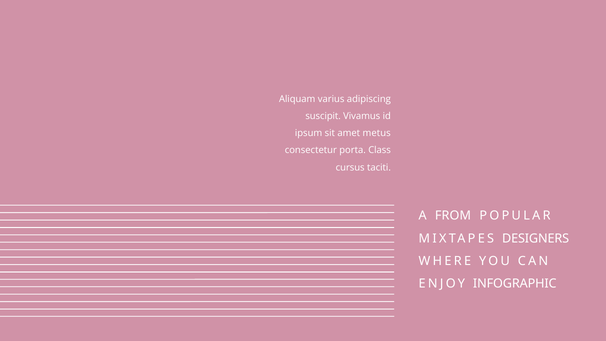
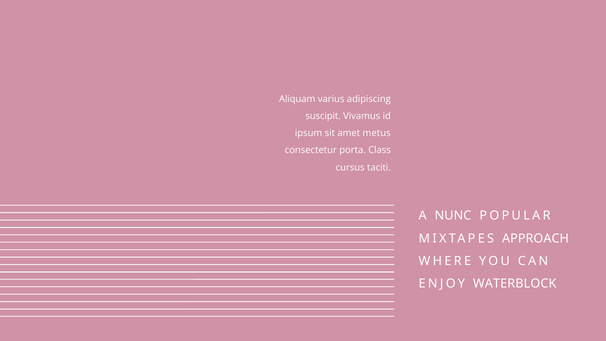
FROM: FROM -> NUNC (453, 216)
DESIGNERS: DESIGNERS -> APPROACH (535, 238)
INFOGRAPHIC: INFOGRAPHIC -> WATERBLOCK (515, 284)
